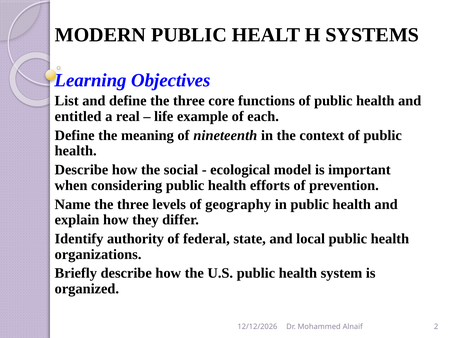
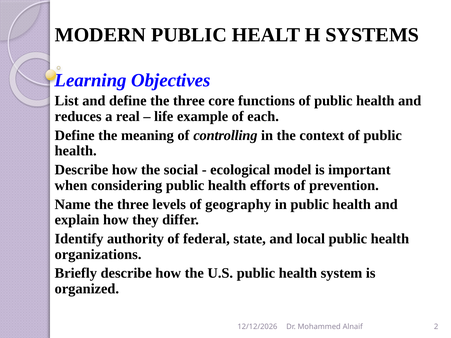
entitled: entitled -> reduces (78, 117)
nineteenth: nineteenth -> controlling (225, 135)
